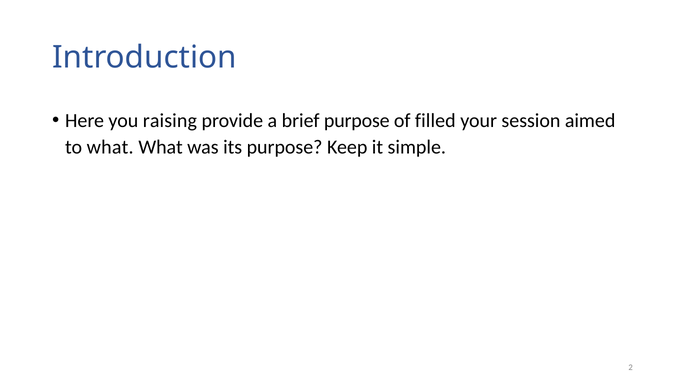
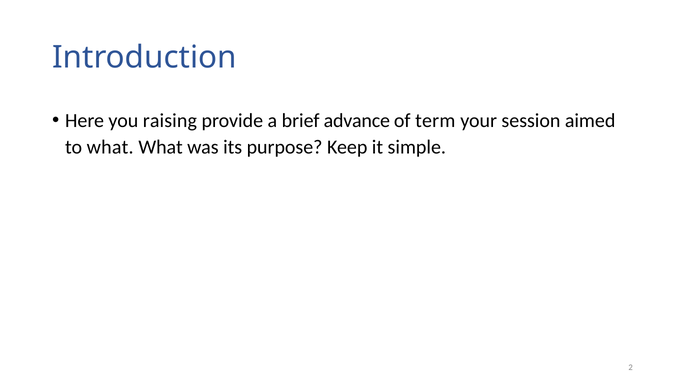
brief purpose: purpose -> advance (357, 121)
filled: filled -> term (435, 121)
